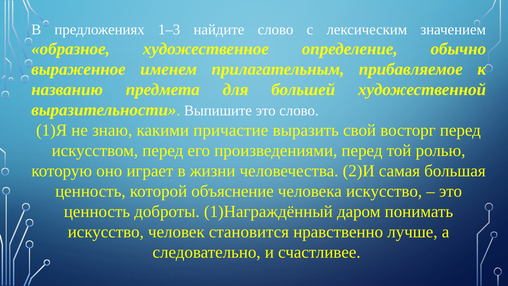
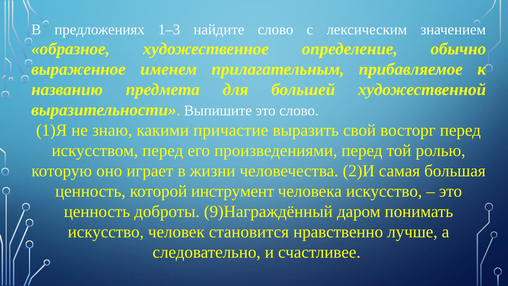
объяснение: объяснение -> инструмент (233, 191)
1)Награждённый: 1)Награждённый -> 9)Награждённый (268, 211)
